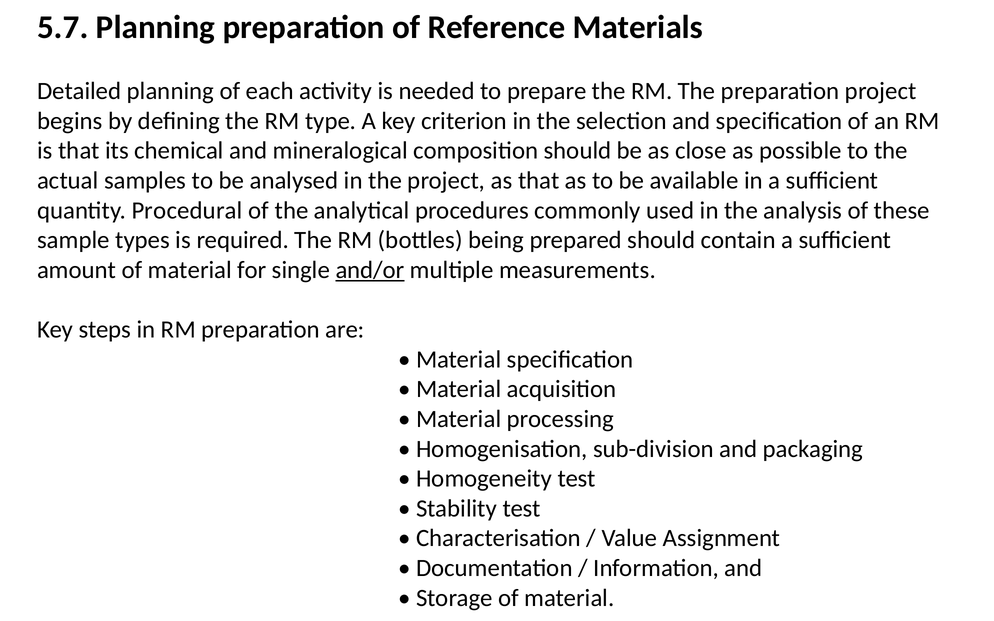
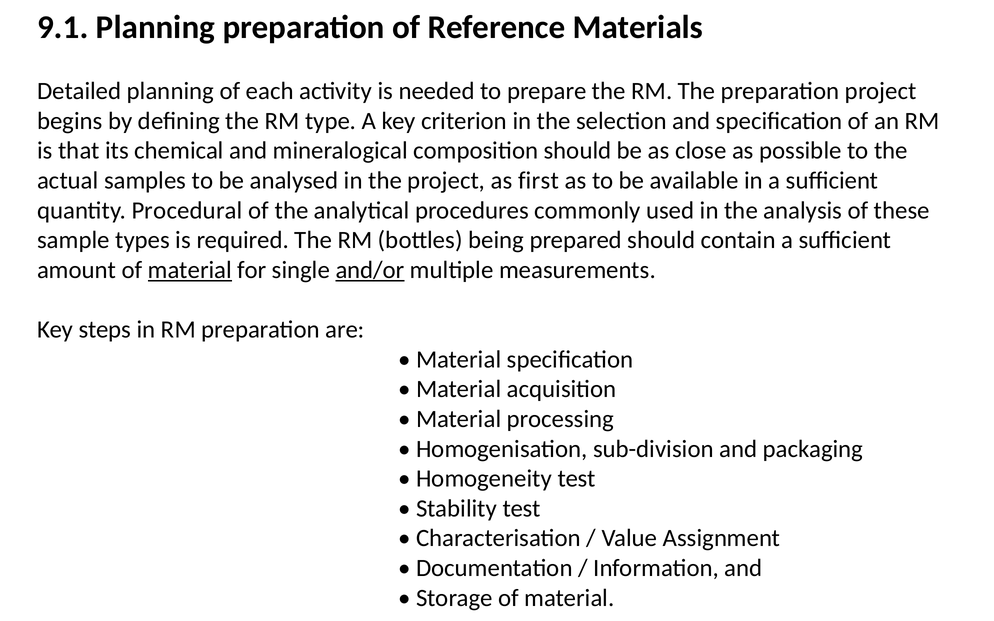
5.7: 5.7 -> 9.1 (63, 27)
as that: that -> first (539, 181)
material underline: none -> present (190, 270)
